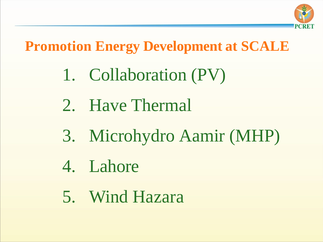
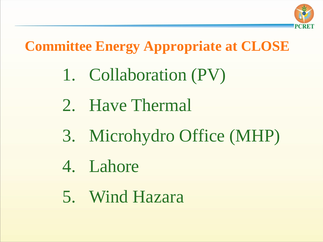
Promotion: Promotion -> Committee (58, 46)
Development: Development -> Appropriate (183, 46)
SCALE: SCALE -> CLOSE (265, 46)
Aamir: Aamir -> Office (202, 136)
